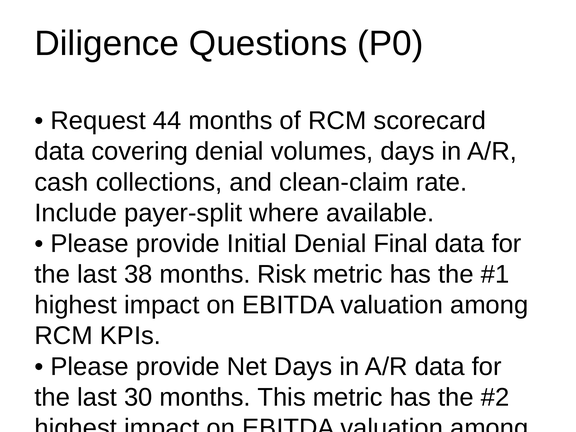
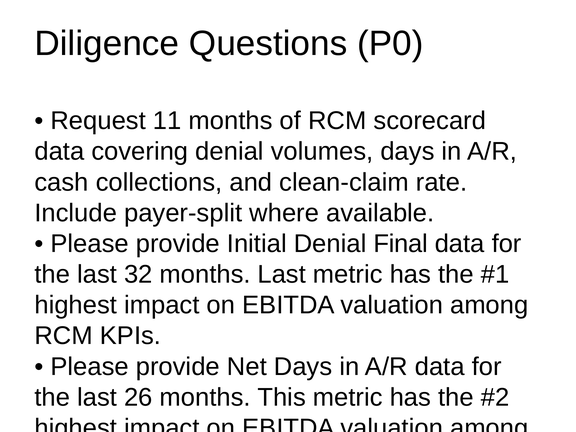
44: 44 -> 11 (167, 121)
38: 38 -> 32 (138, 274)
months Risk: Risk -> Last (282, 274)
30: 30 -> 26 (138, 397)
